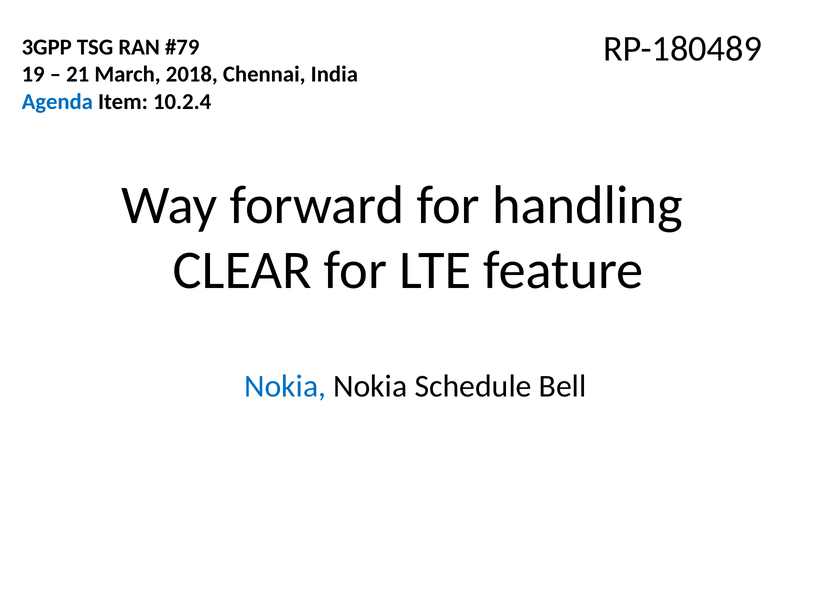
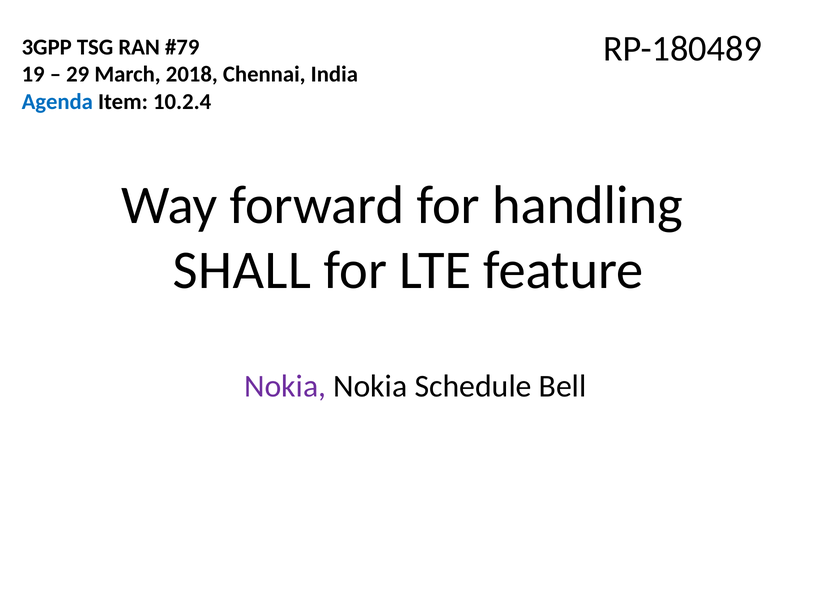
21: 21 -> 29 (78, 74)
CLEAR: CLEAR -> SHALL (242, 270)
Nokia colour: blue -> purple (285, 386)
